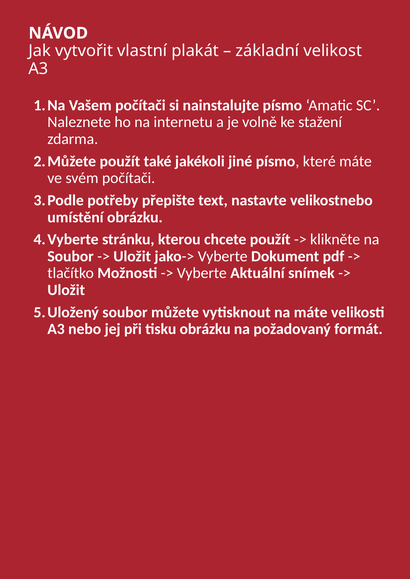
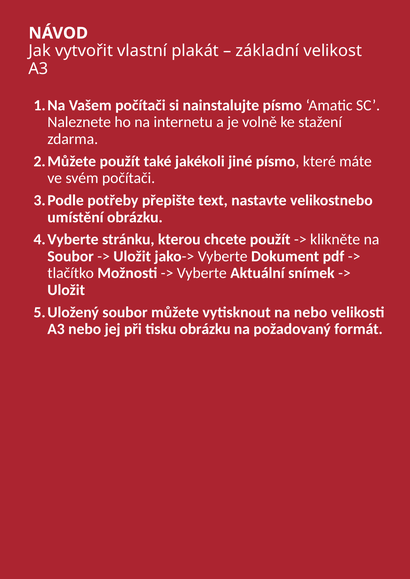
na máte: máte -> nebo (311, 313)
